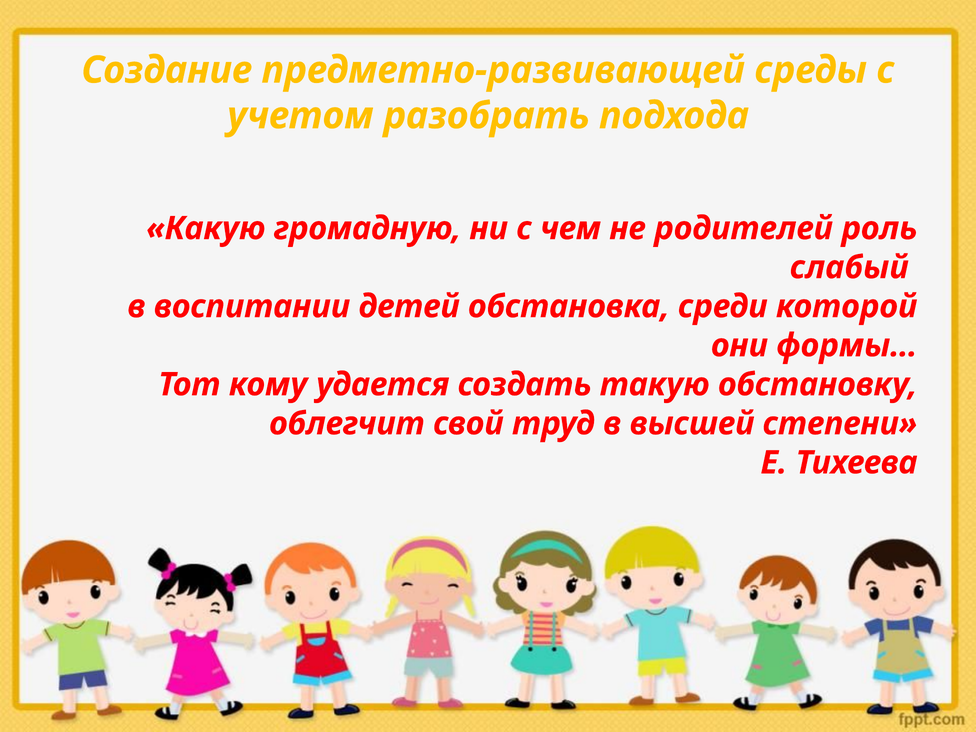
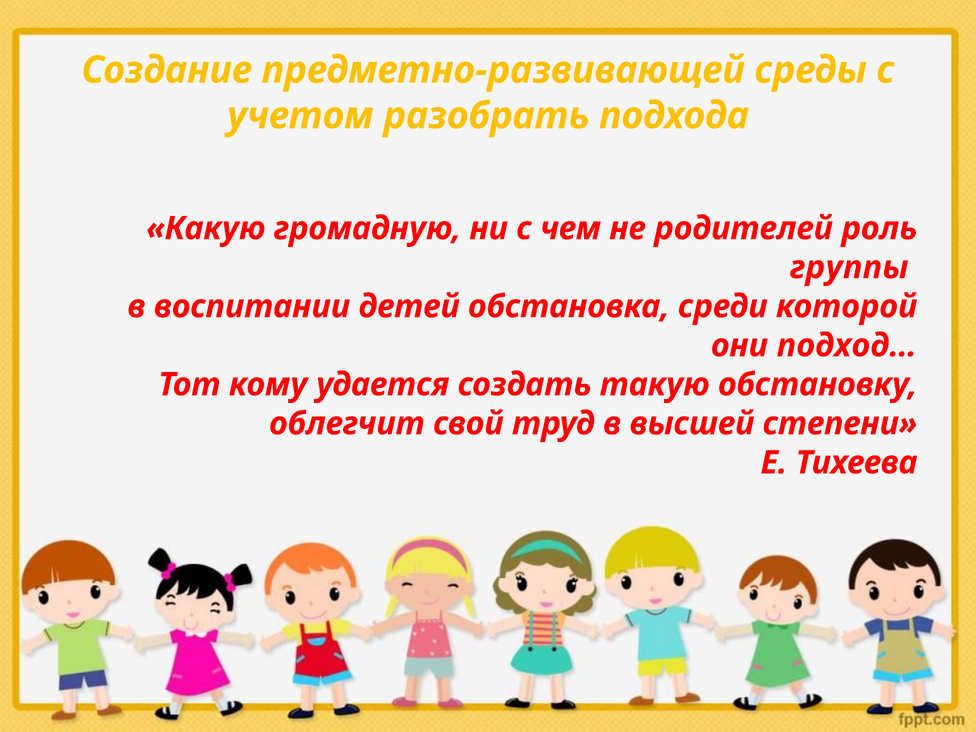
слабый: слабый -> группы (849, 267)
формы…: формы… -> подход… (847, 346)
